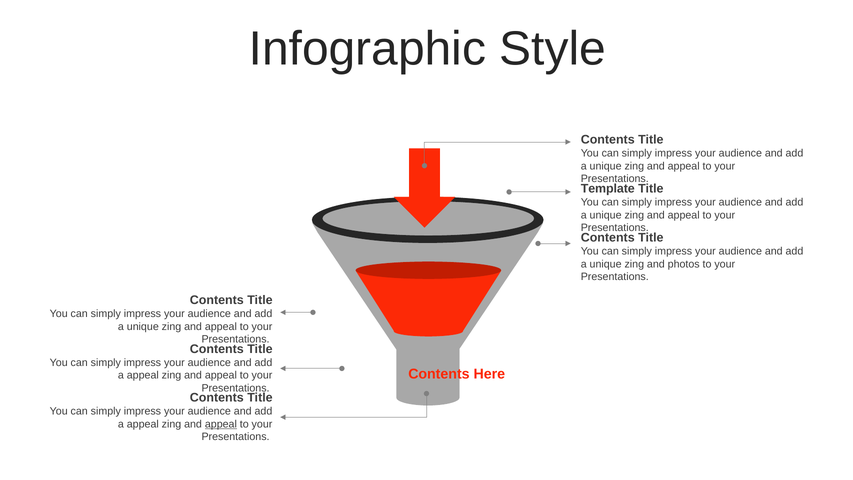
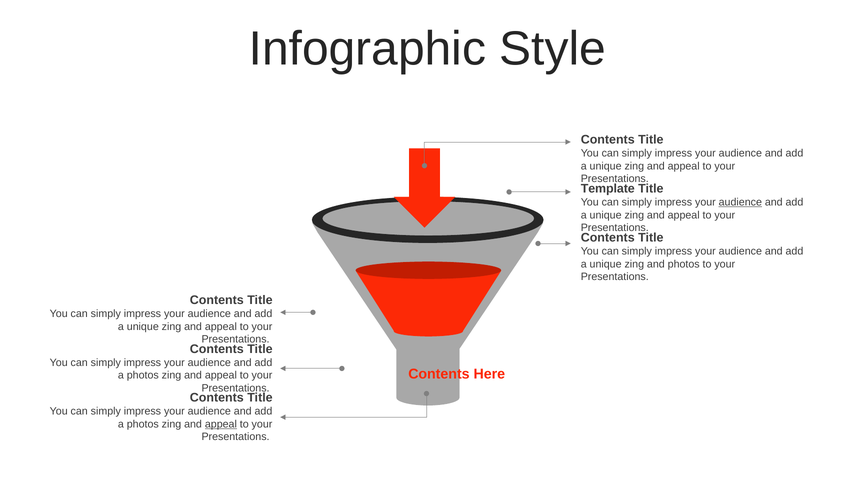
audience underline: none -> present (740, 202)
appeal: appeal -> photos (143, 375)
appeal: appeal -> photos (143, 424)
